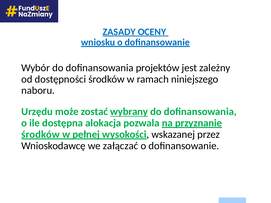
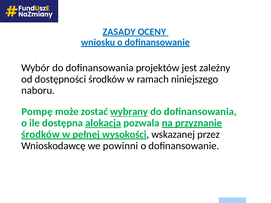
Urzędu: Urzędu -> Pompę (37, 112)
alokacja underline: none -> present (103, 123)
załączać: załączać -> powinni (121, 146)
